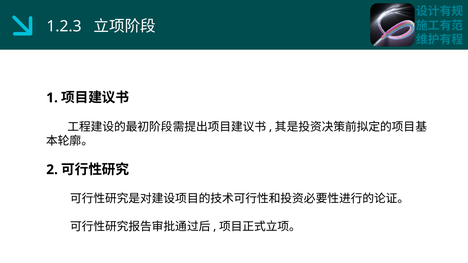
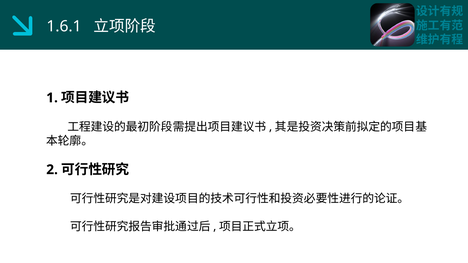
1.2.3: 1.2.3 -> 1.6.1 (64, 26)
